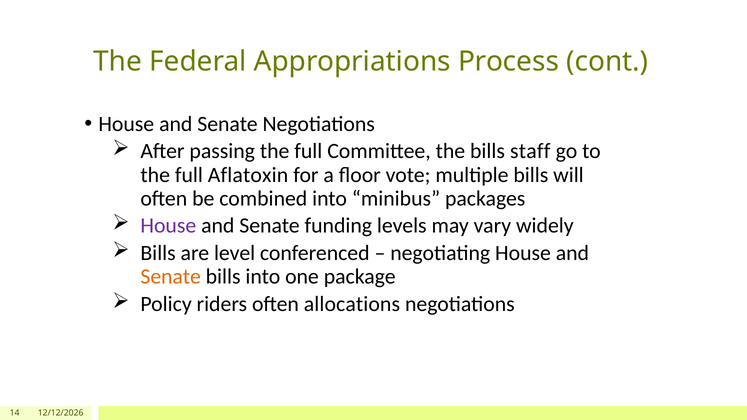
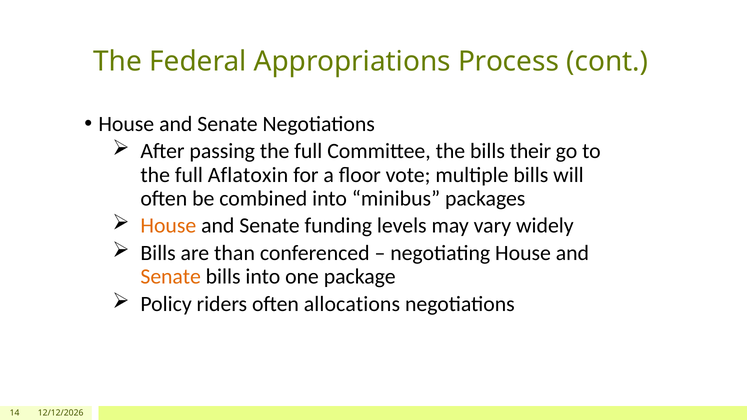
staff: staff -> their (530, 151)
House colour: purple -> orange (168, 226)
level: level -> than (235, 253)
